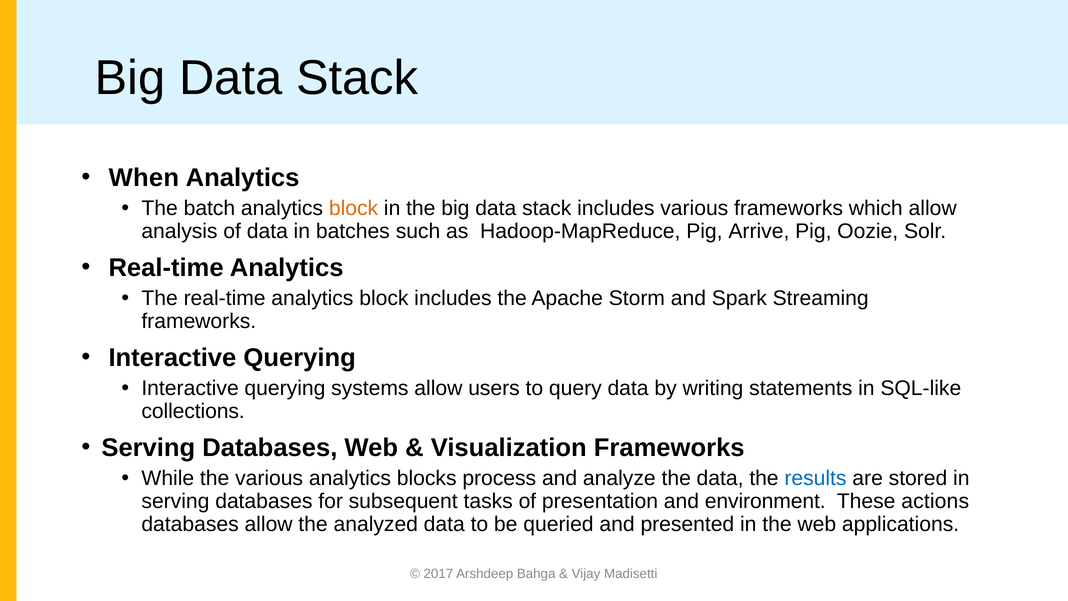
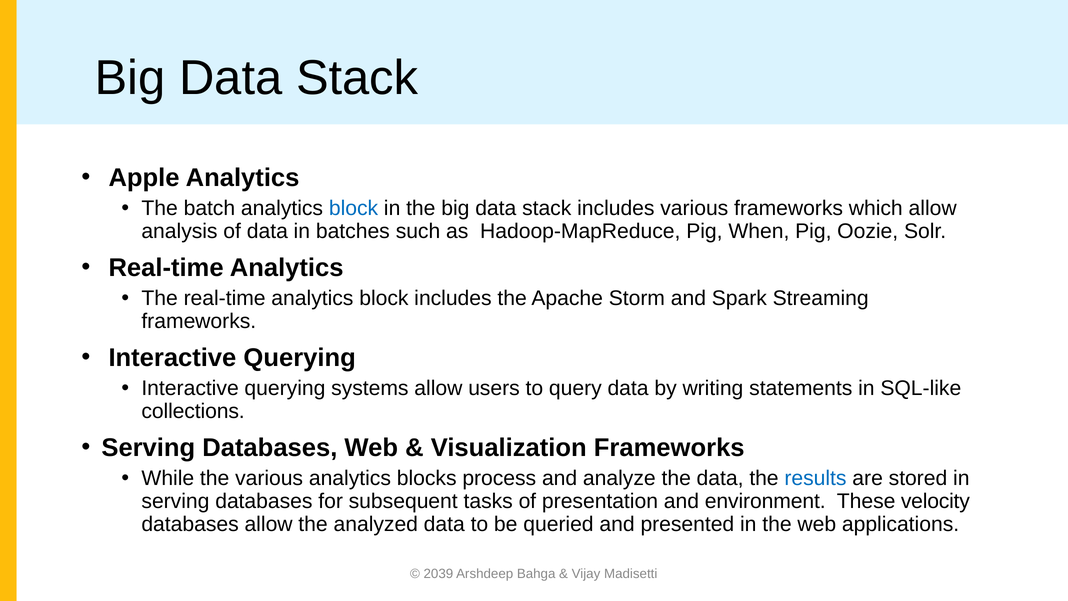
When: When -> Apple (144, 178)
block colour: orange -> blue (354, 208)
Arrive: Arrive -> When (759, 231)
actions: actions -> velocity (935, 501)
2017: 2017 -> 2039 (438, 574)
